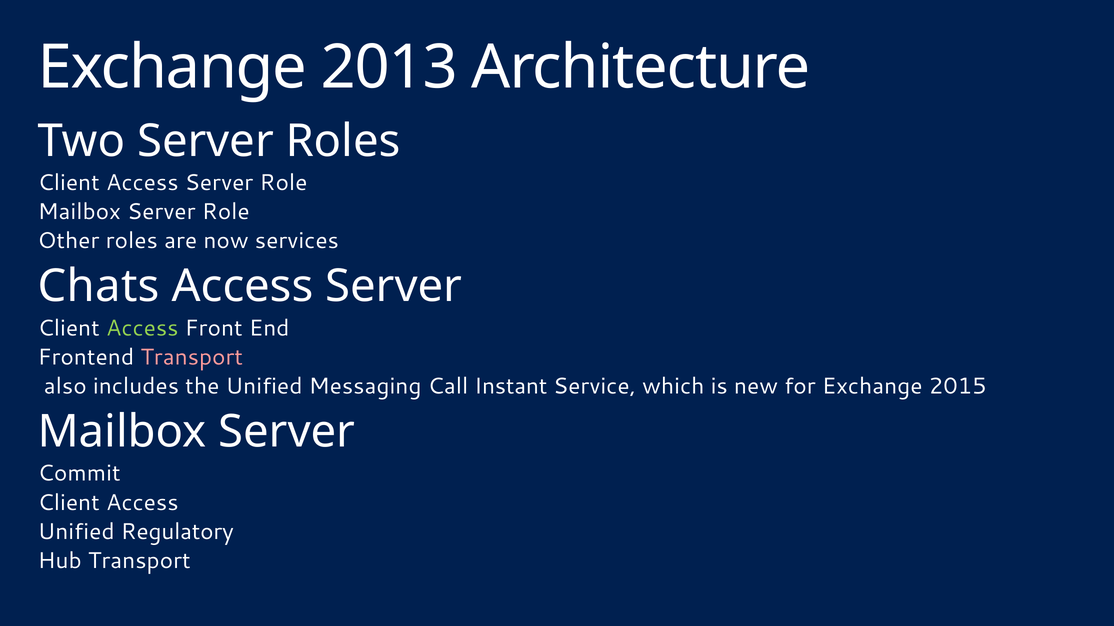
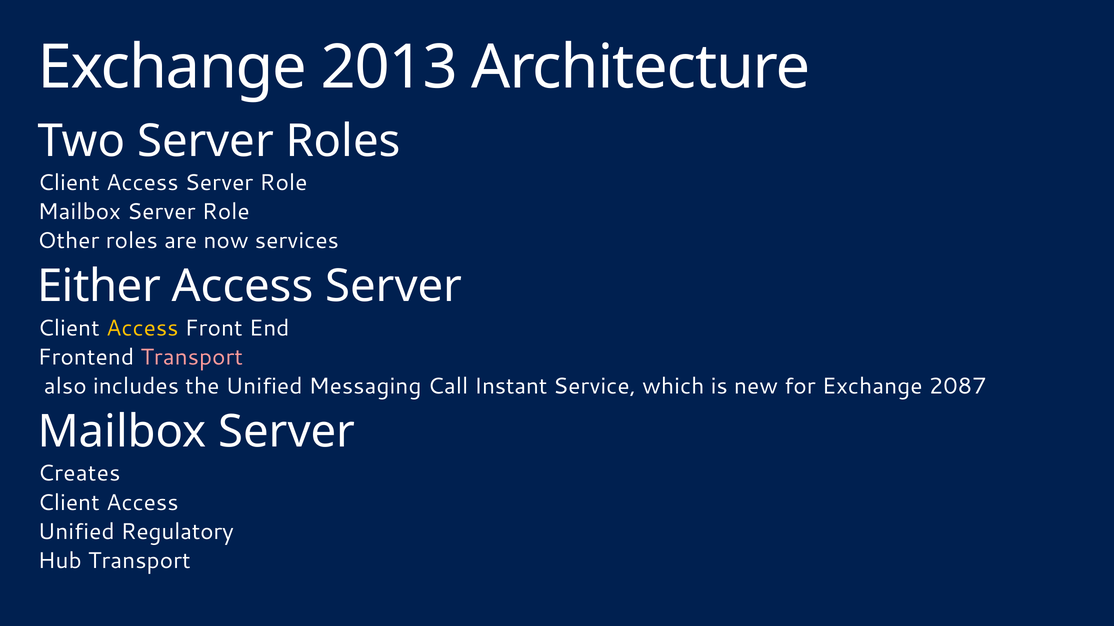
Chats: Chats -> Either (99, 287)
Access colour: light green -> yellow (142, 328)
2015: 2015 -> 2087 (958, 387)
Commit: Commit -> Creates (79, 474)
